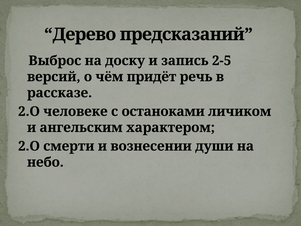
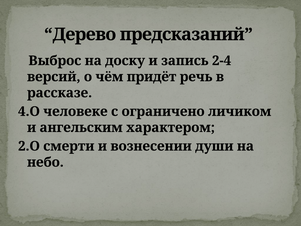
2-5: 2-5 -> 2-4 (222, 61)
2.О: 2.О -> 4.О (29, 111)
останоками: останоками -> ограничено (163, 111)
